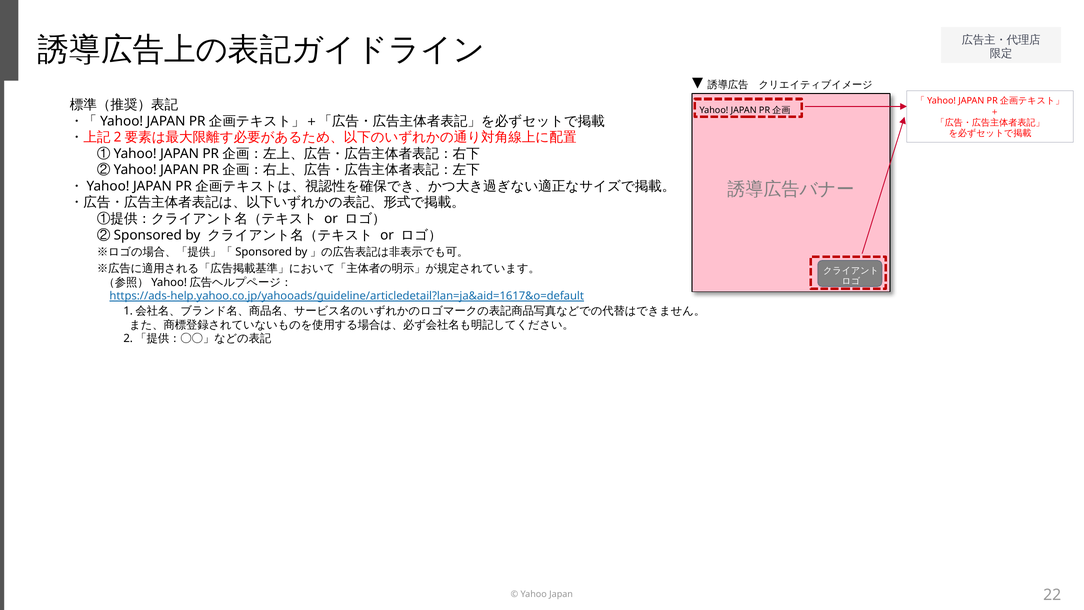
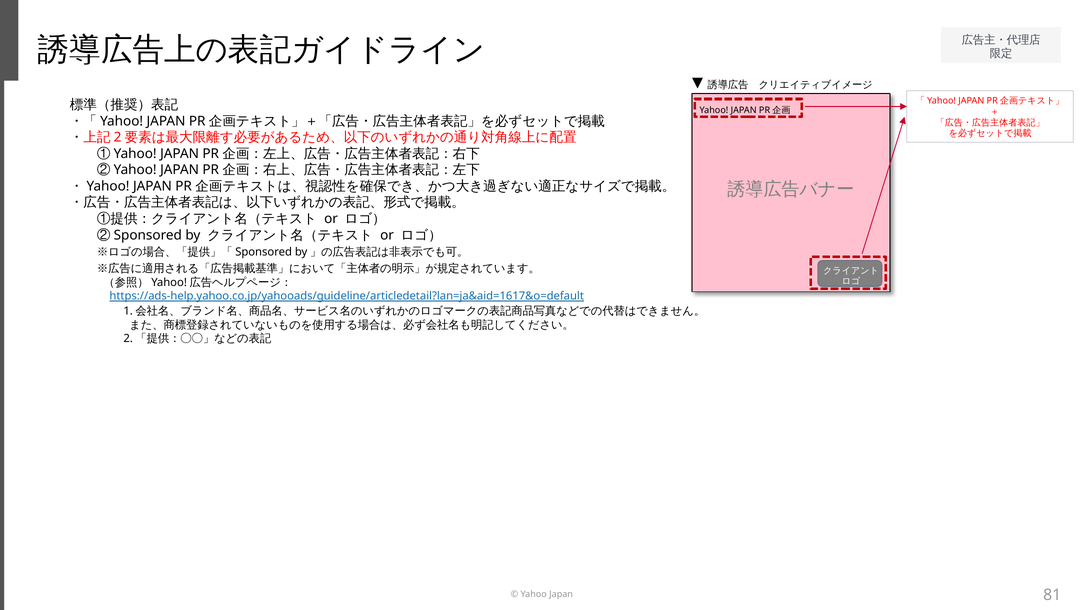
22: 22 -> 81 (1052, 595)
